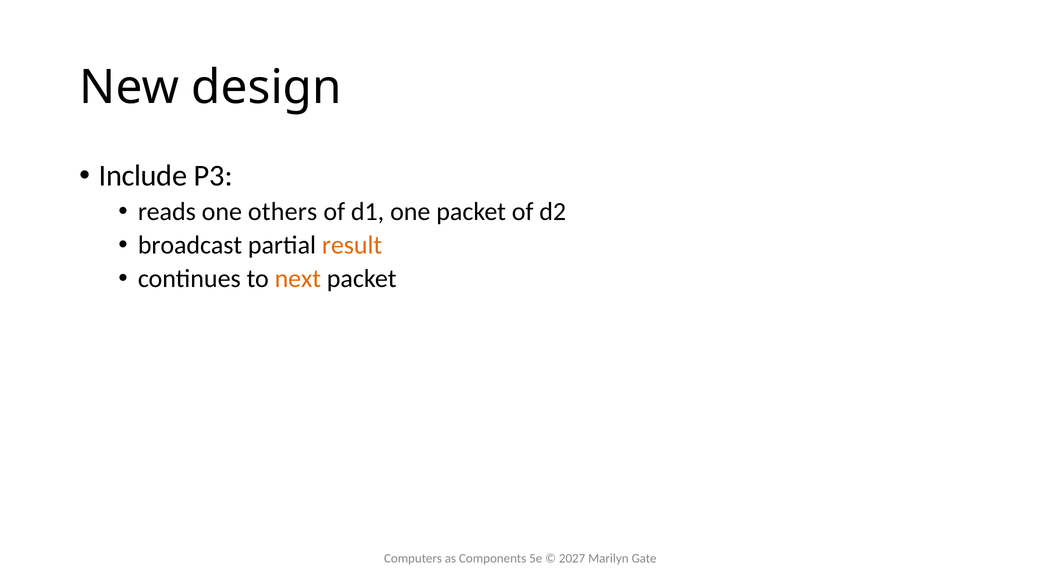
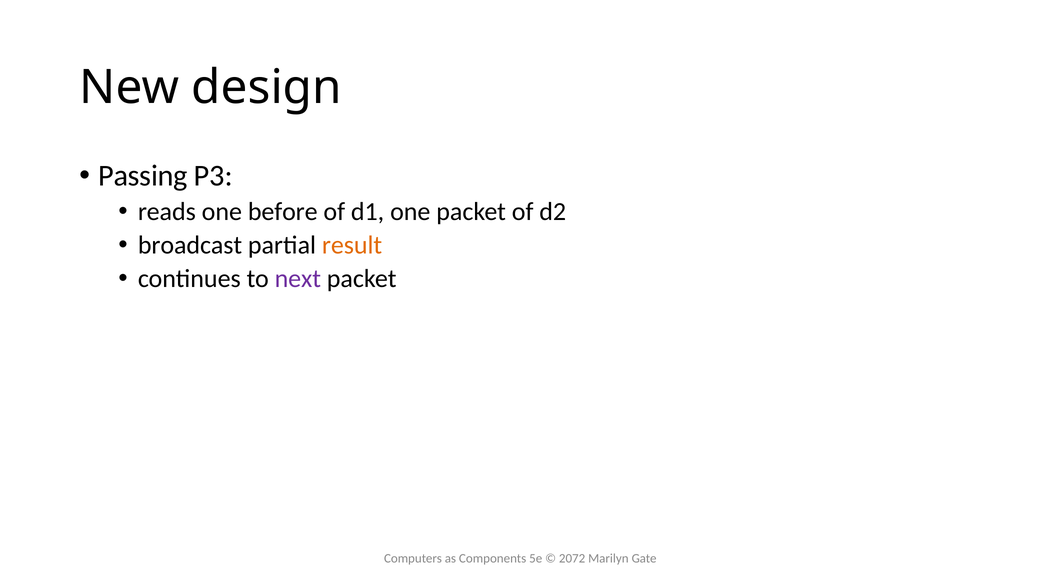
Include: Include -> Passing (143, 176)
others: others -> before (283, 212)
next colour: orange -> purple (298, 279)
2027: 2027 -> 2072 (572, 559)
